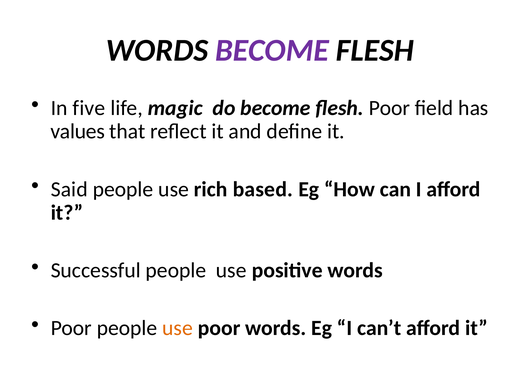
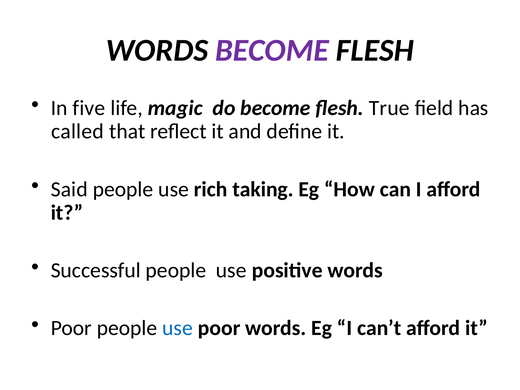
flesh Poor: Poor -> True (389, 108)
values: values -> called (77, 132)
based: based -> taking (263, 189)
use colour: orange -> blue (178, 328)
